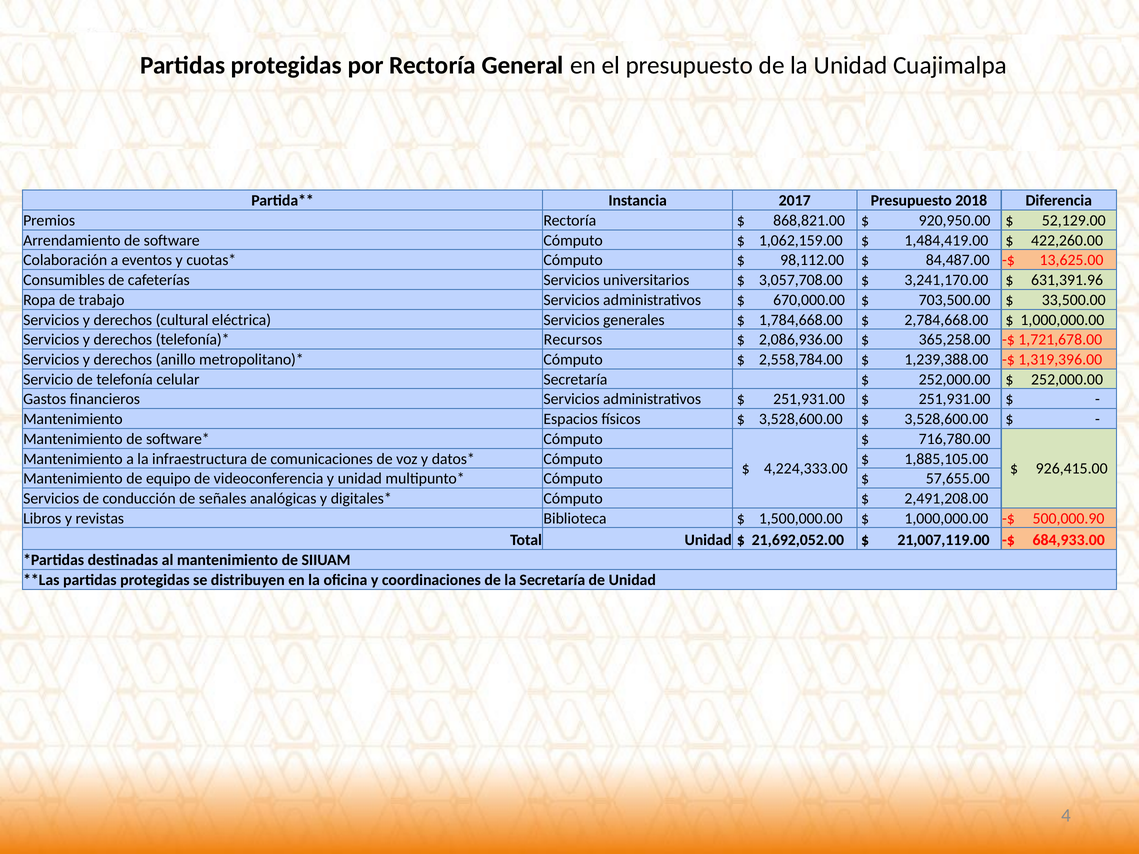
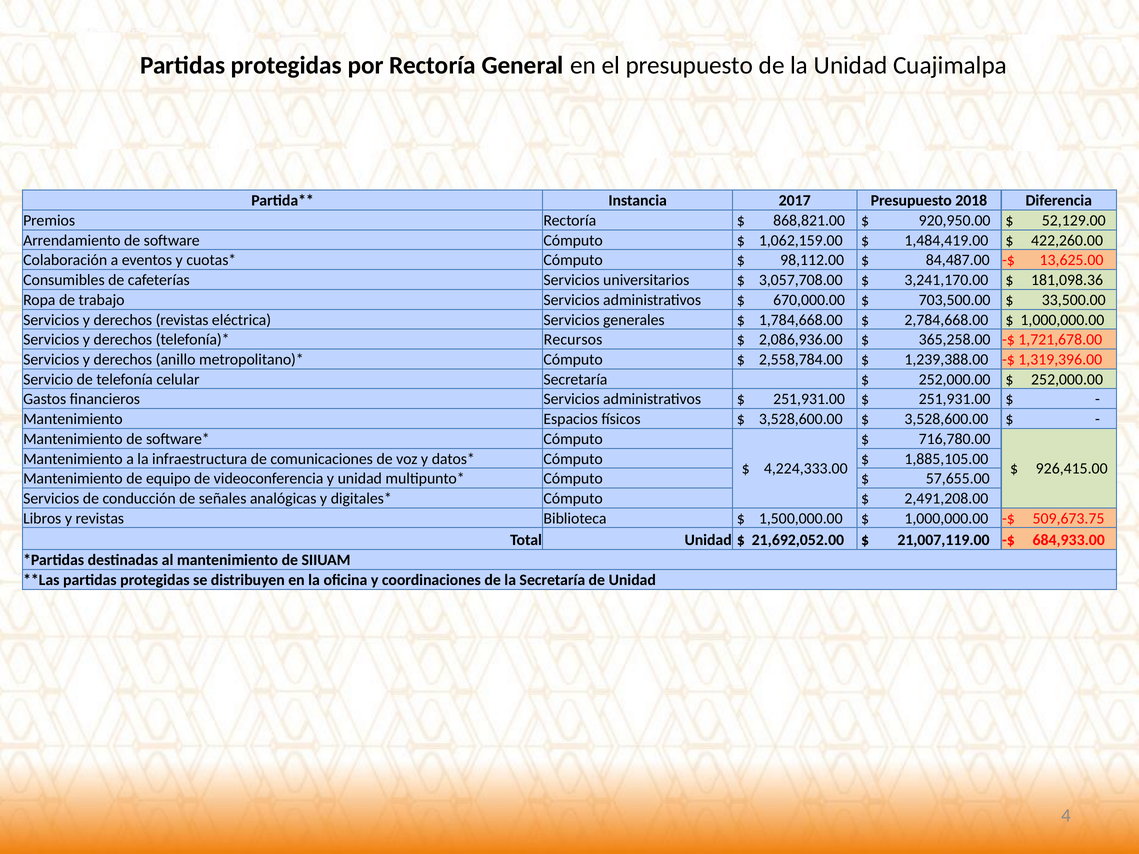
631,391.96: 631,391.96 -> 181,098.36 (1067, 280)
derechos cultural: cultural -> revistas (182, 320)
500,000.90: 500,000.90 -> 509,673.75 (1069, 519)
